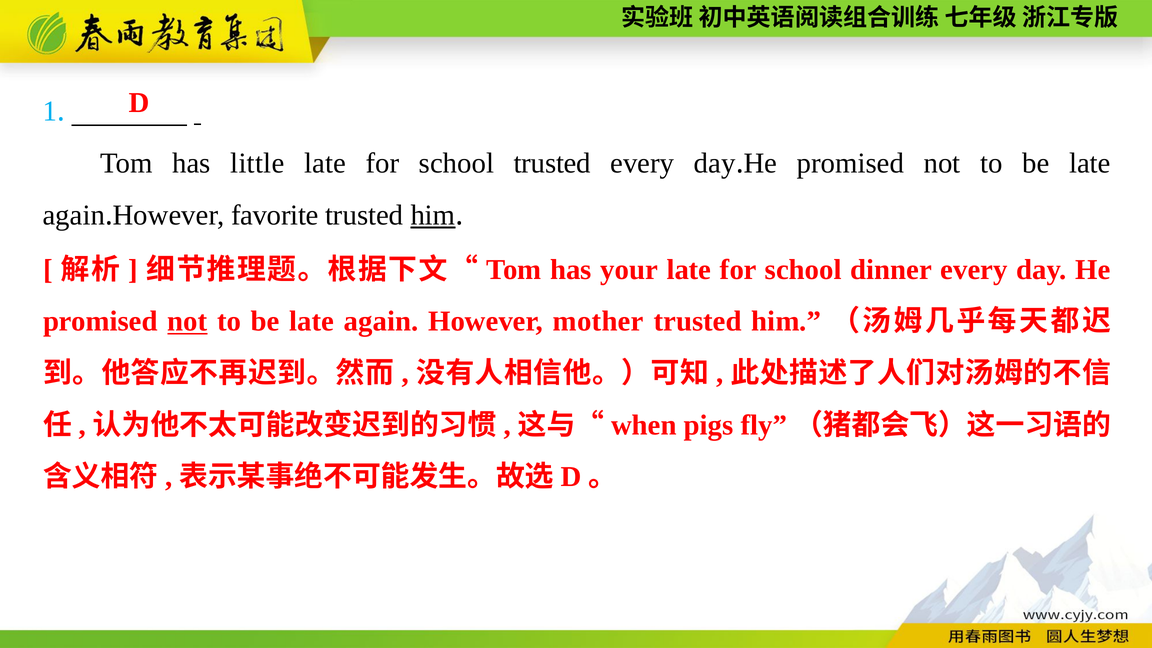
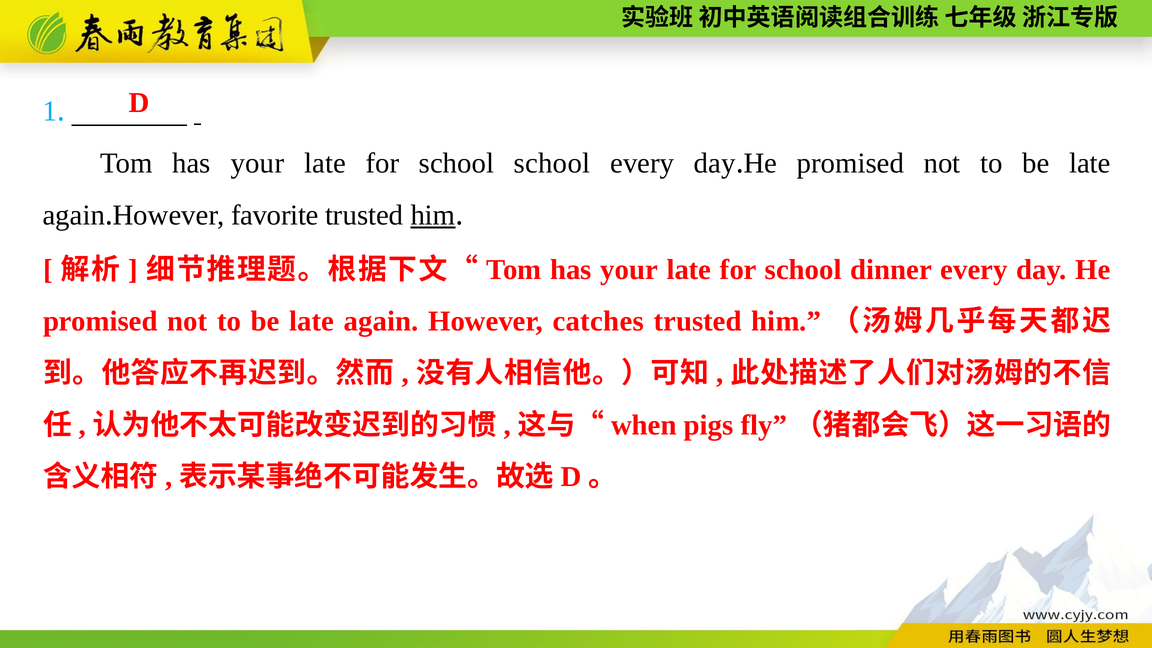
little: little -> your (257, 163)
school trusted: trusted -> school (552, 163)
not underline: present -> none (187, 321)
mother: mother -> catches (598, 321)
